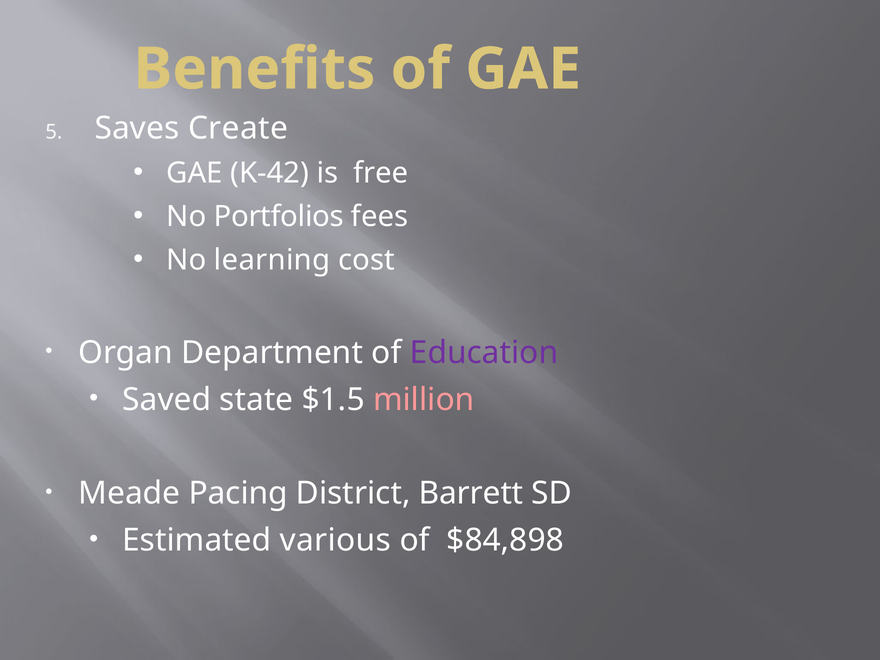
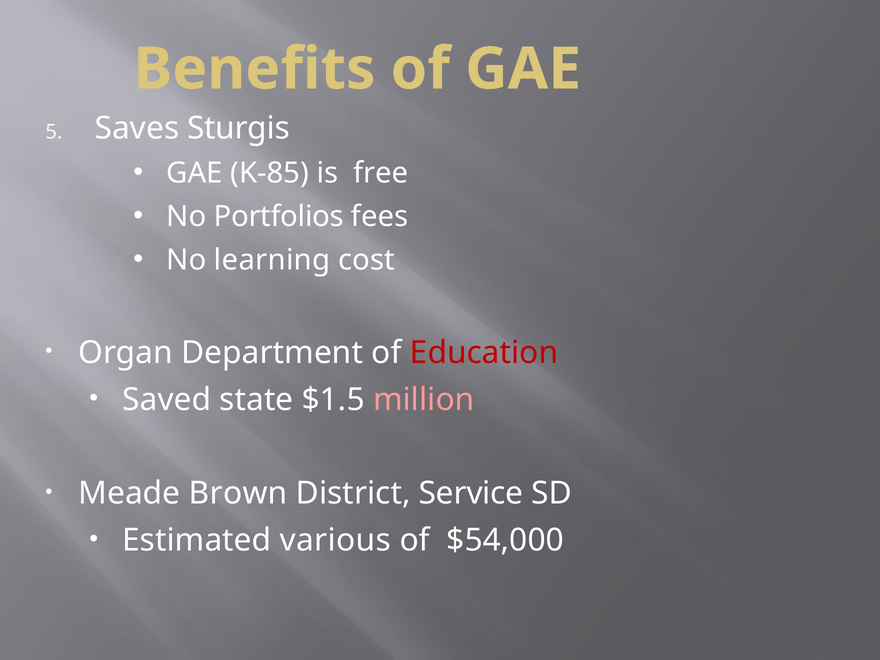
Create: Create -> Sturgis (238, 128)
K-42: K-42 -> K-85 (270, 173)
Education colour: purple -> red (484, 353)
Pacing: Pacing -> Brown (238, 493)
Barrett: Barrett -> Service (471, 493)
$84,898: $84,898 -> $54,000 (505, 540)
